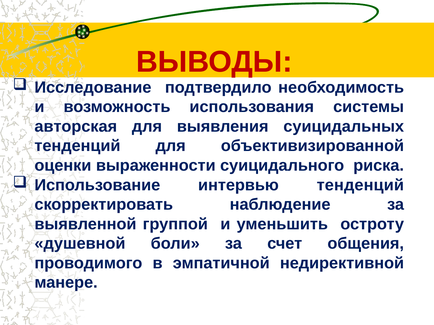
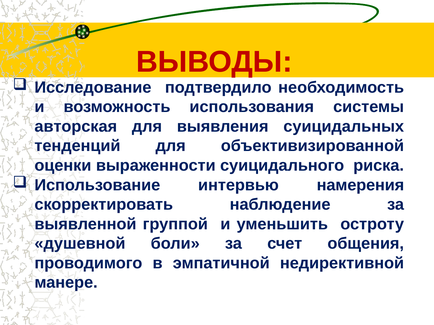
интервью тенденций: тенденций -> намерения (360, 185)
